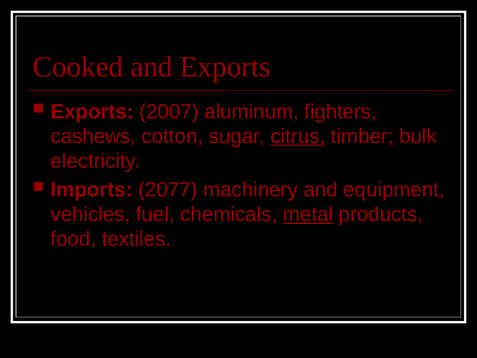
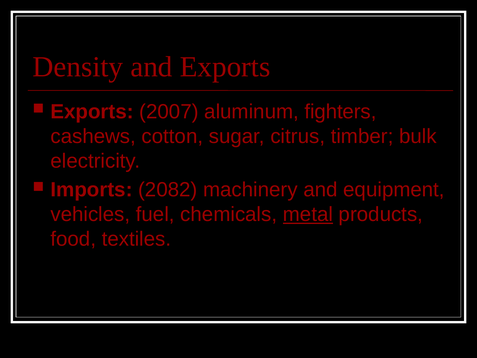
Cooked: Cooked -> Density (78, 67)
citrus underline: present -> none (298, 136)
2077: 2077 -> 2082 (168, 190)
